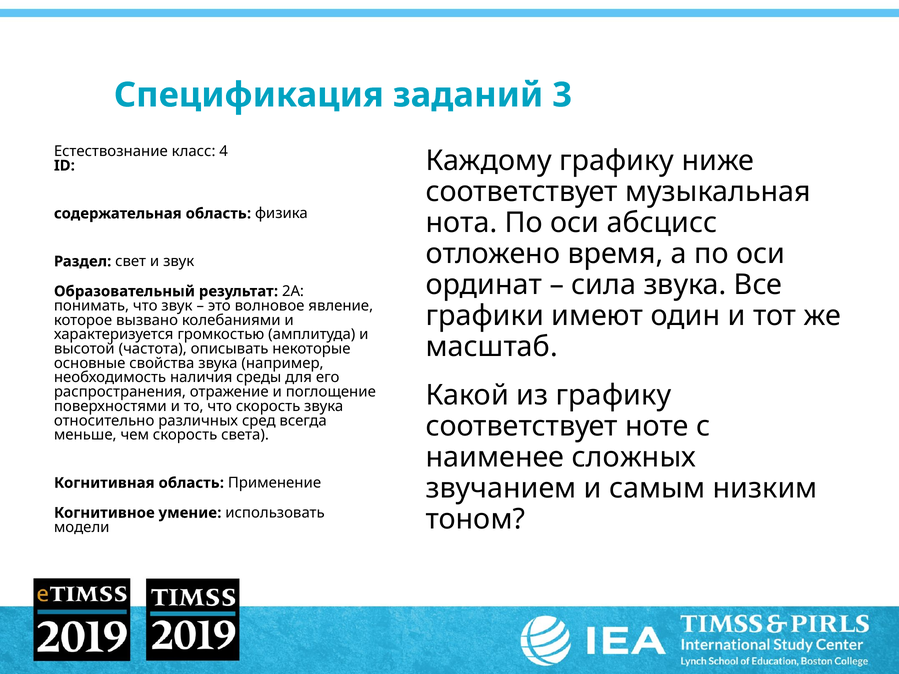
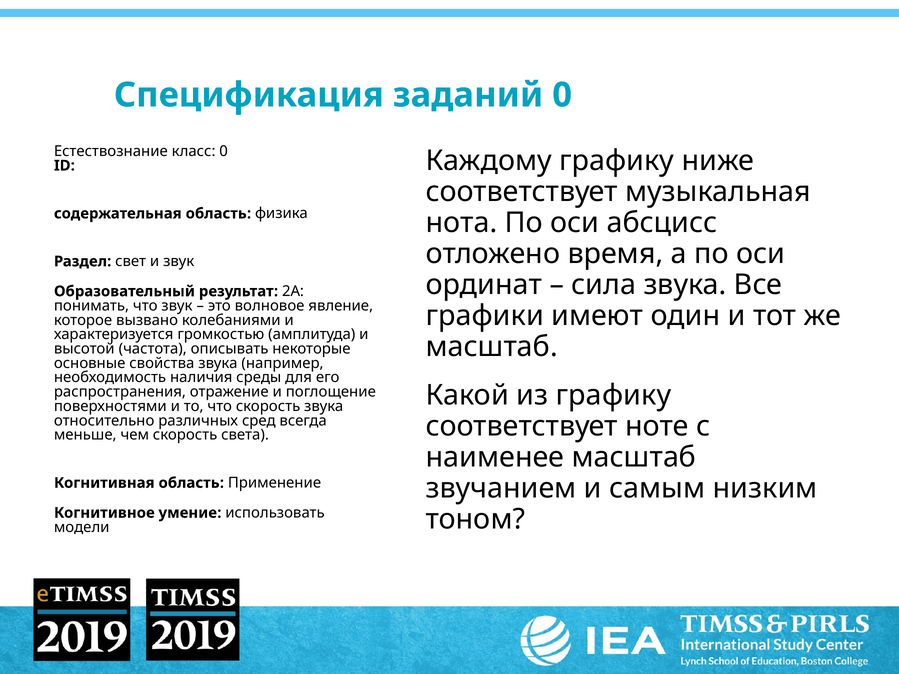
заданий 3: 3 -> 0 (562, 95)
класс 4: 4 -> 0 (224, 151)
наименее сложных: сложных -> масштаб (634, 458)
